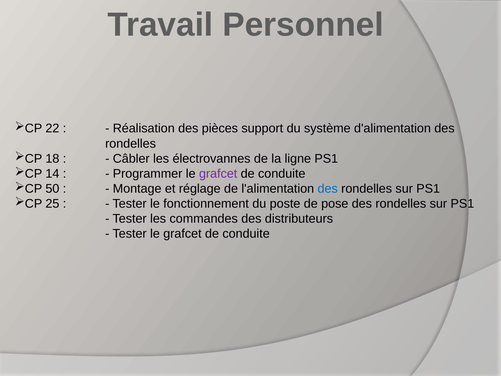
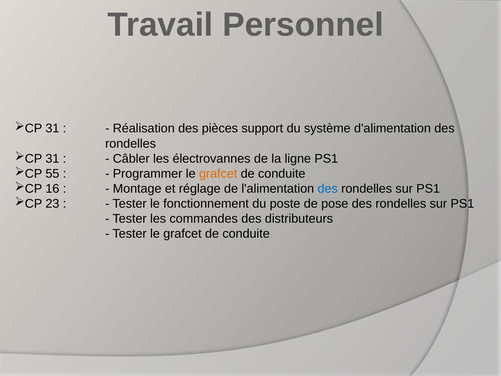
22: 22 -> 31 (52, 128)
18: 18 -> 31 (52, 158)
14: 14 -> 55 (52, 174)
grafcet colour: purple -> orange (218, 174)
50: 50 -> 16 (52, 189)
25: 25 -> 23 (52, 204)
